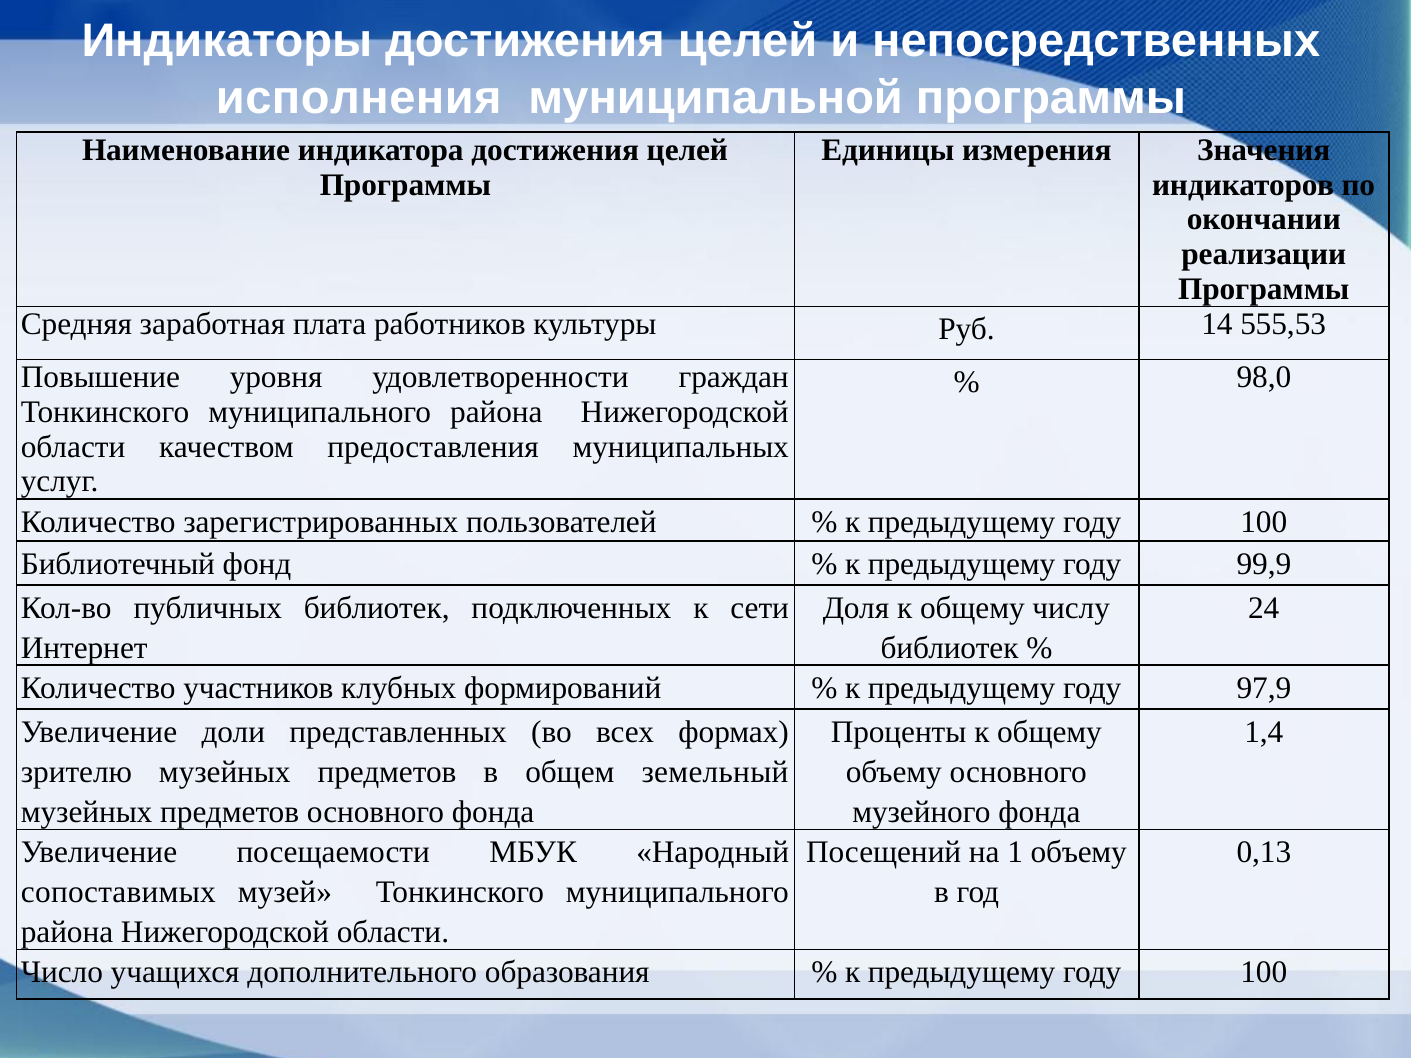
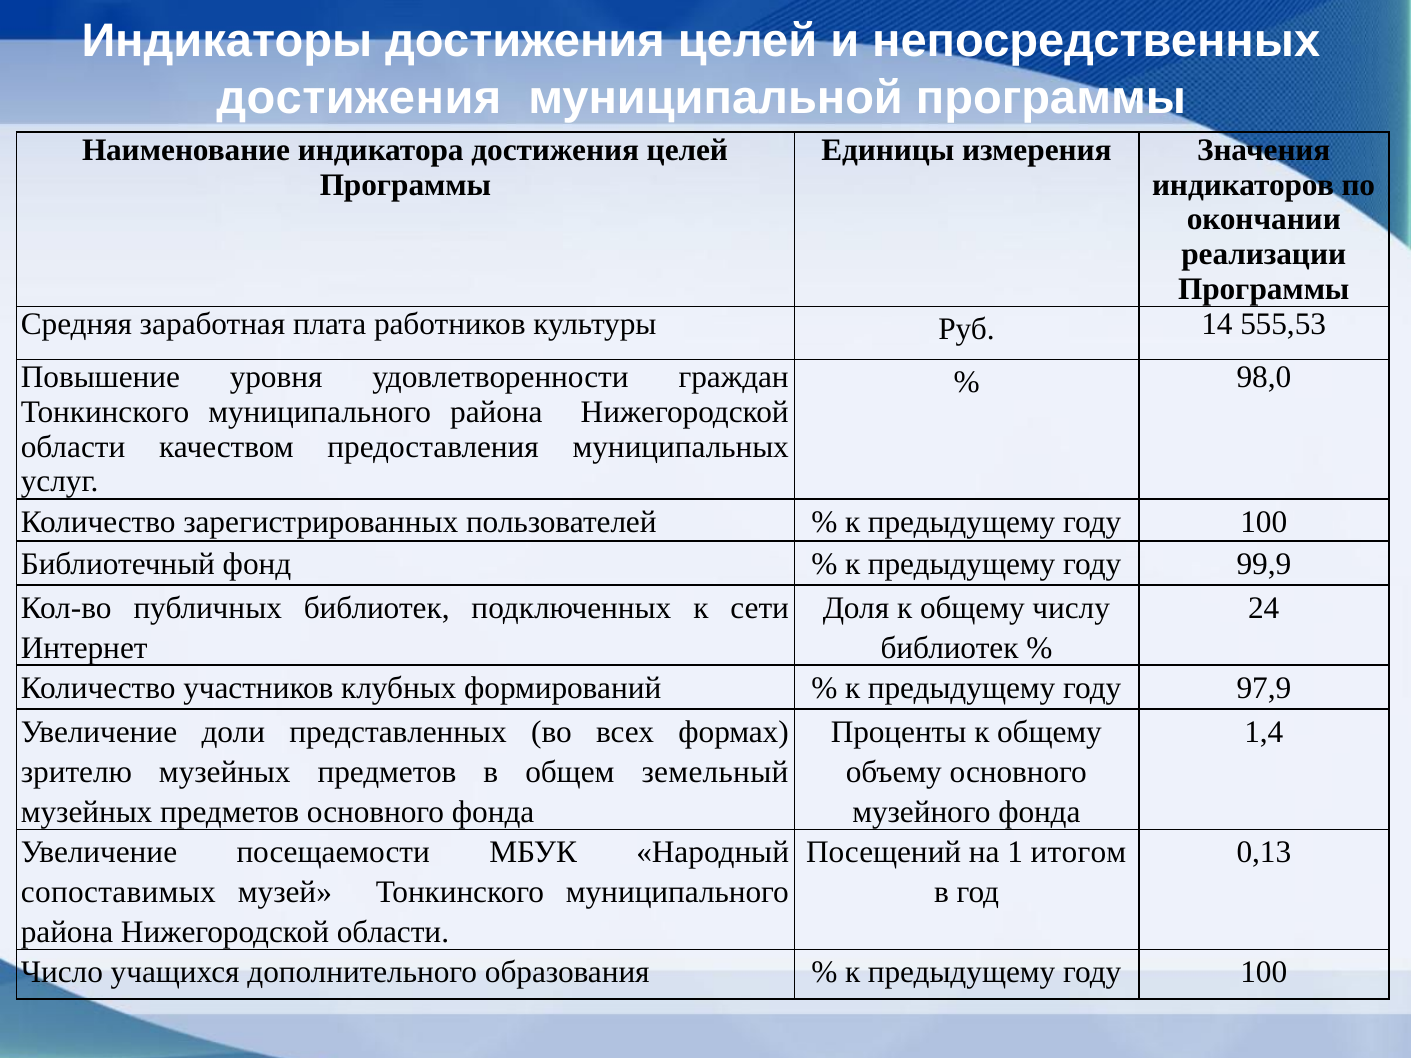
исполнения: исполнения -> достижения (359, 98)
1 объему: объему -> итогом (1078, 852)
